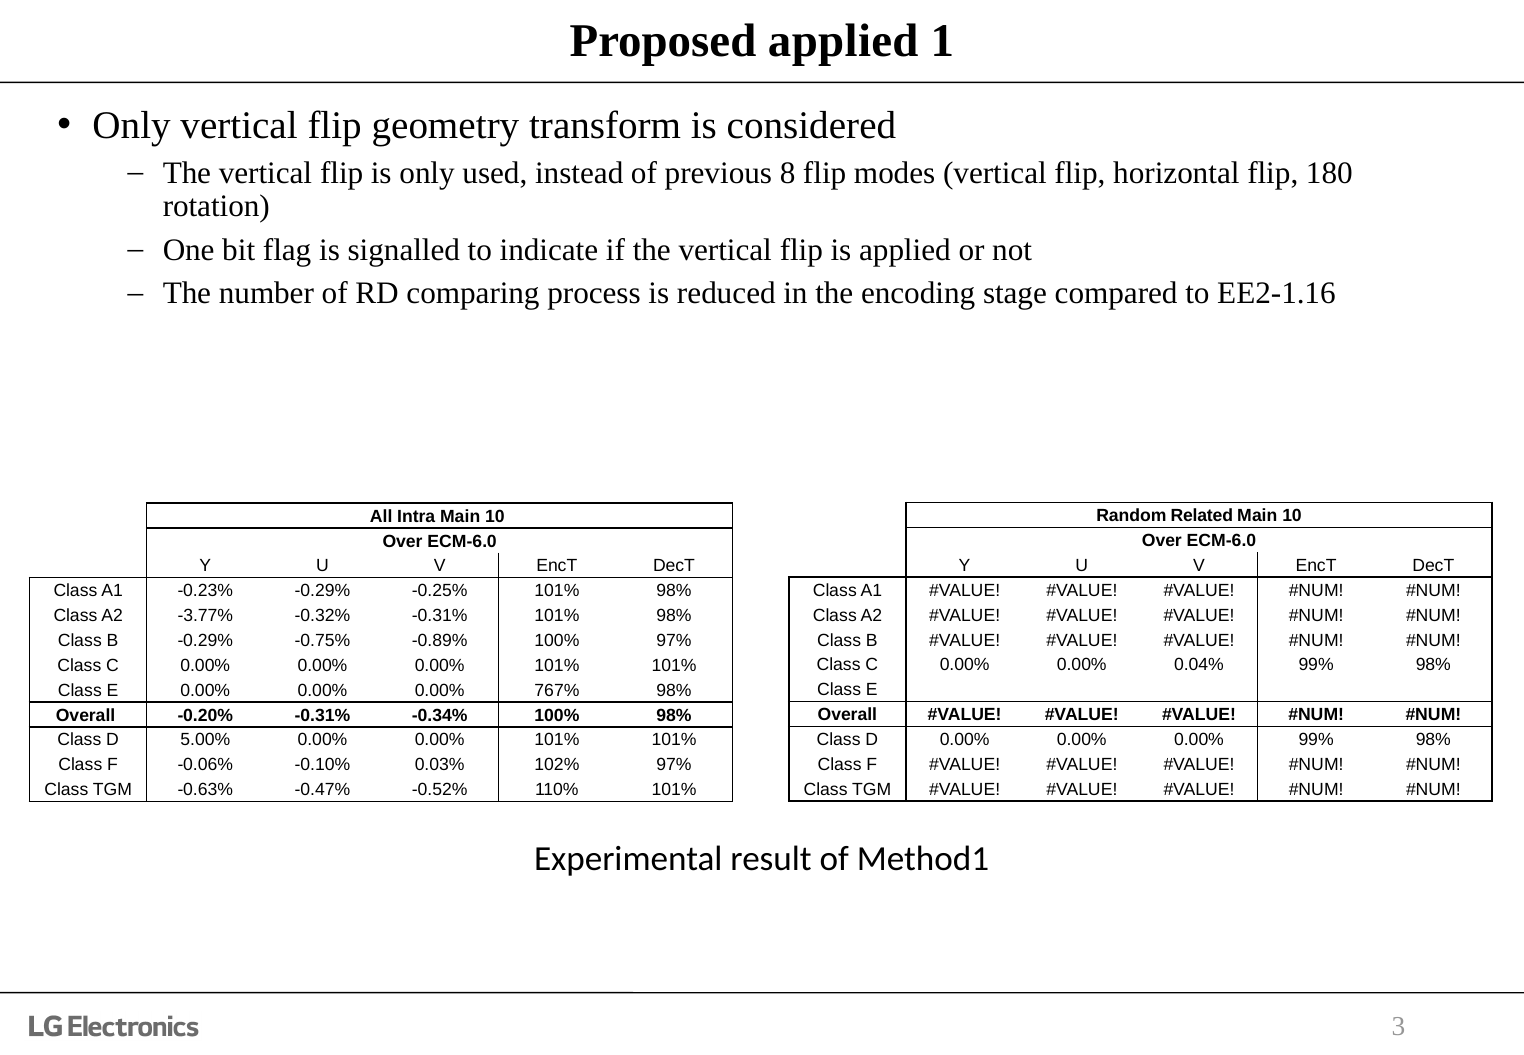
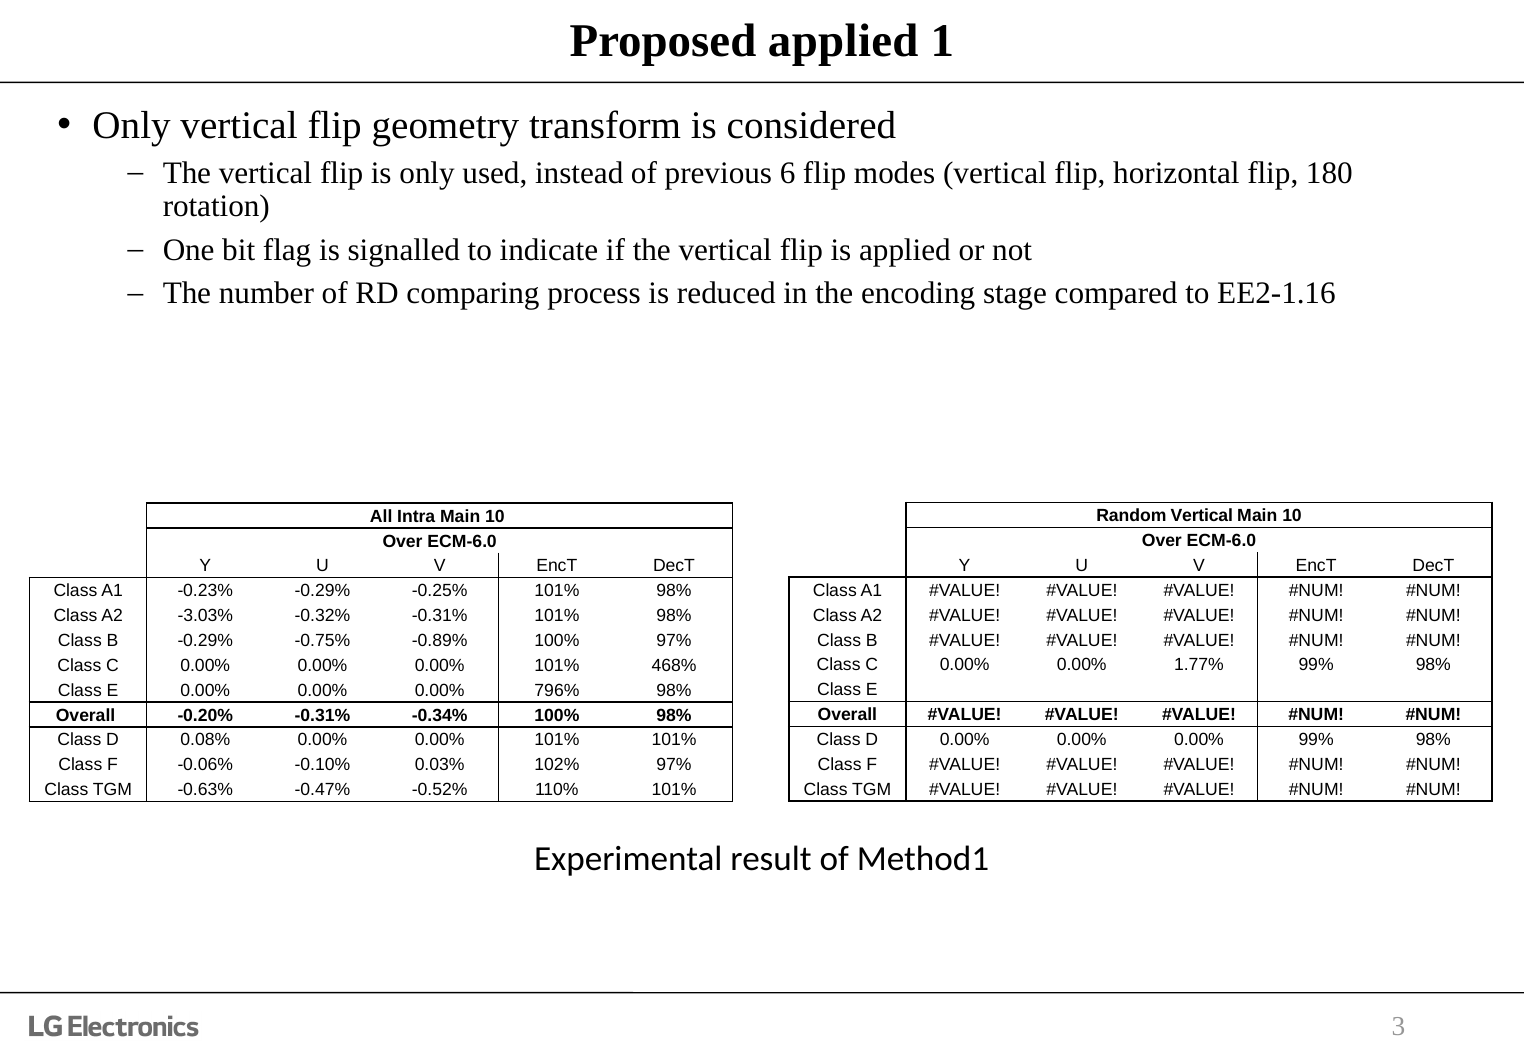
8: 8 -> 6 (788, 173)
Random Related: Related -> Vertical (1202, 516)
-3.77%: -3.77% -> -3.03% (205, 616)
0.04%: 0.04% -> 1.77% (1199, 665)
101%: 101% -> 468% (674, 666)
767%: 767% -> 796% (557, 690)
5.00%: 5.00% -> 0.08% (205, 740)
